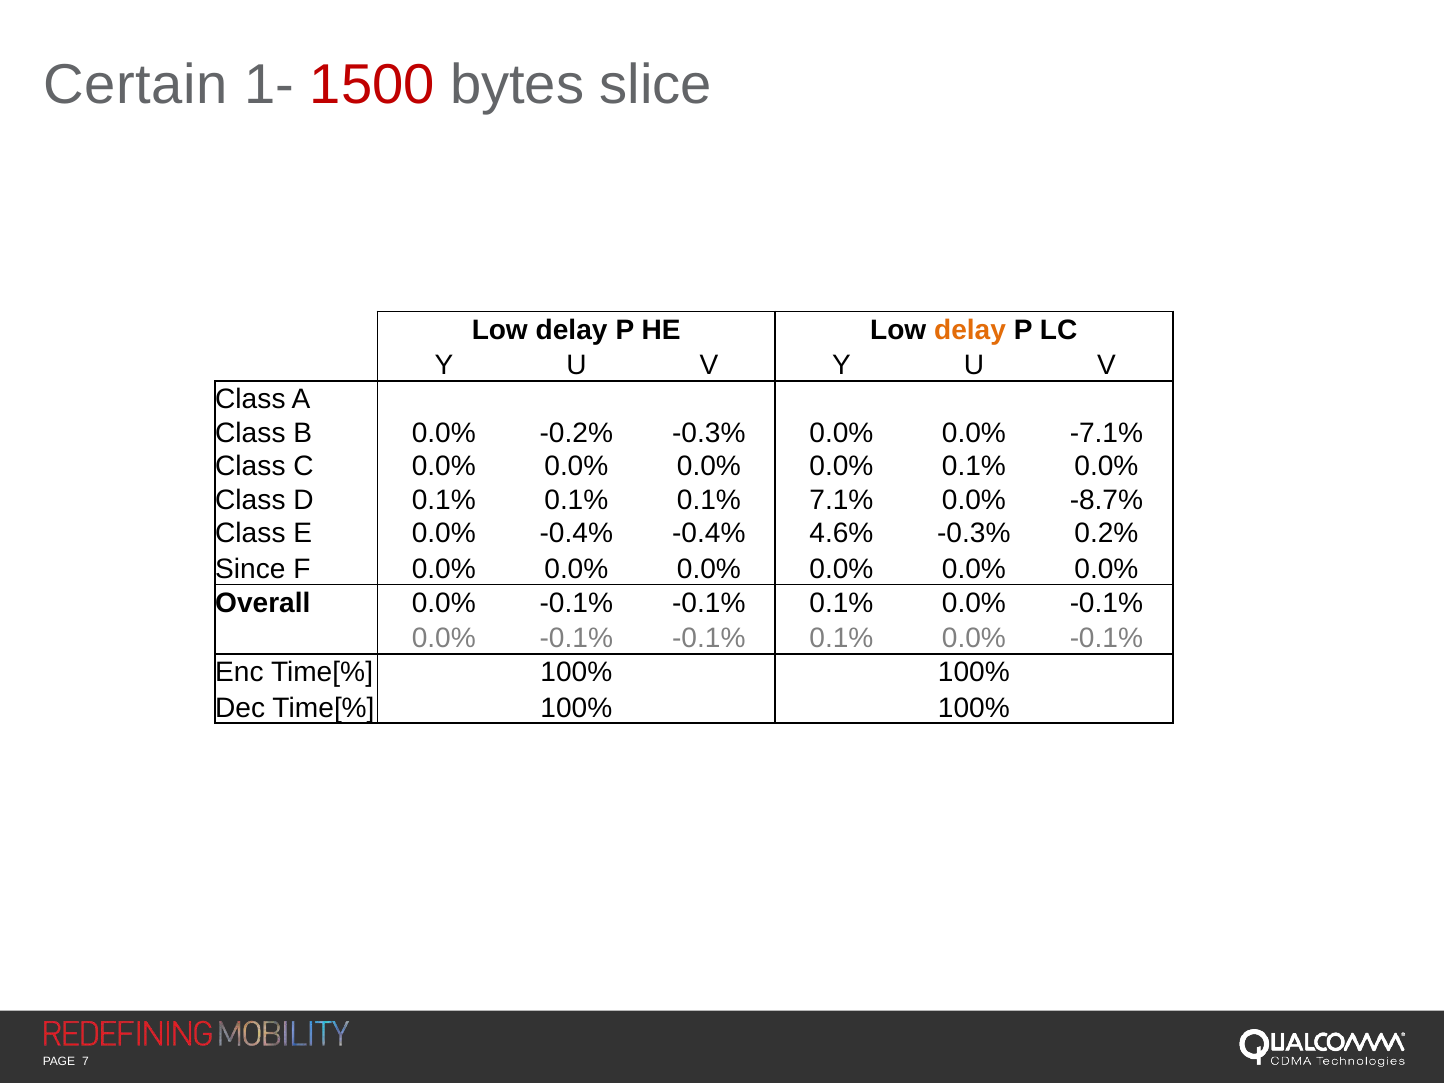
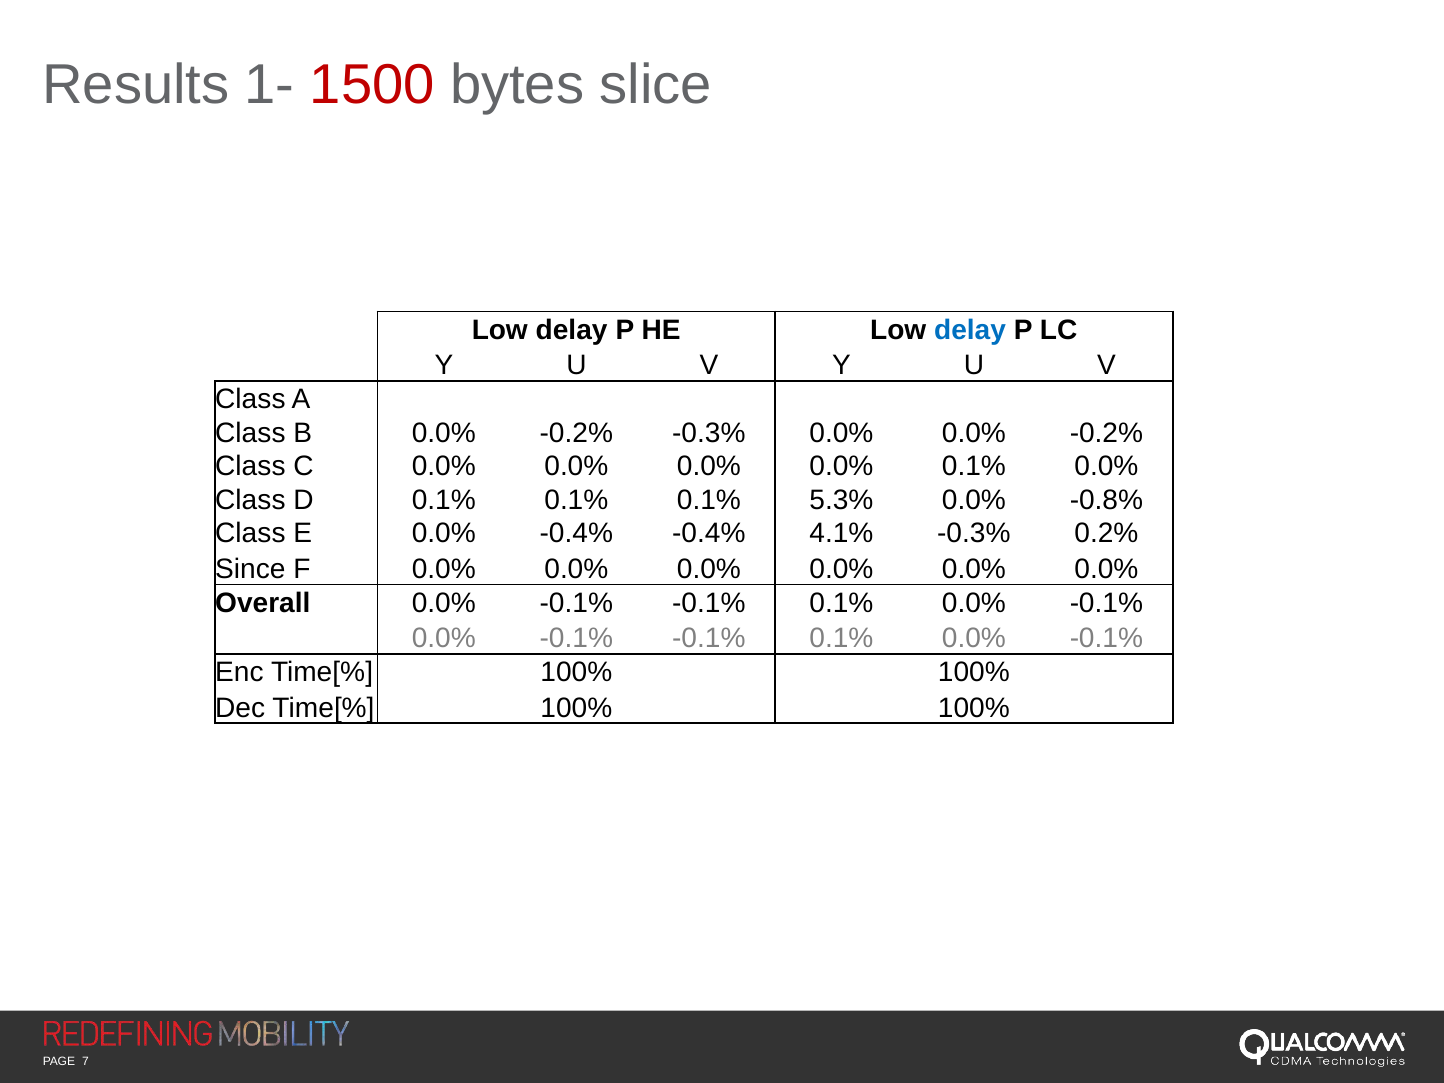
Certain: Certain -> Results (136, 85)
delay colour: orange -> blue (970, 330)
0.0% 0.0% -7.1%: -7.1% -> -0.2% (1106, 433)
7.1%: 7.1% -> 5.3% (841, 500)
-8.7%: -8.7% -> -0.8% (1106, 500)
4.6%: 4.6% -> 4.1% (841, 534)
